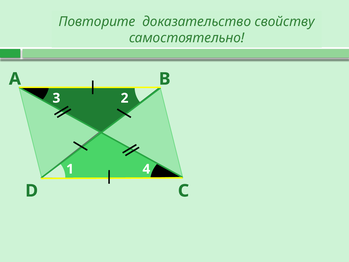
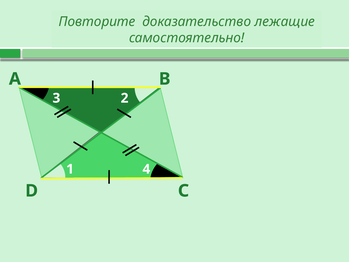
свойству: свойству -> лежащие (285, 22)
